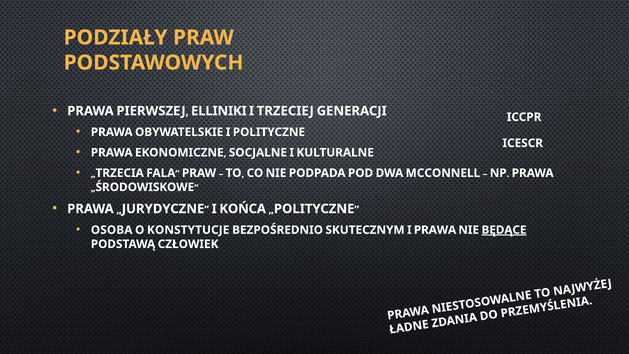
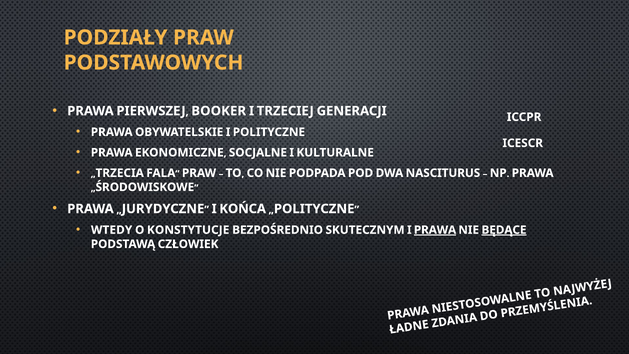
ELLINIKI: ELLINIKI -> BOOKER (219, 111)
MCCONNELL: MCCONNELL -> NASCITURUS (443, 173)
OSOBA: OSOBA -> WTEDY (112, 230)
PRAWA underline: none -> present (435, 230)
